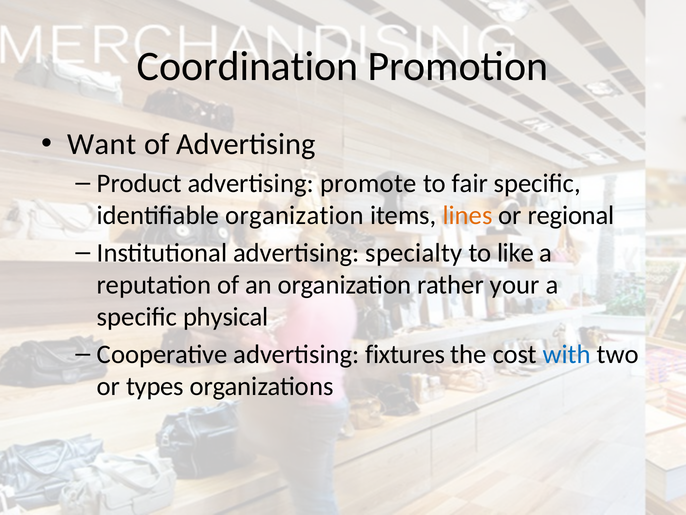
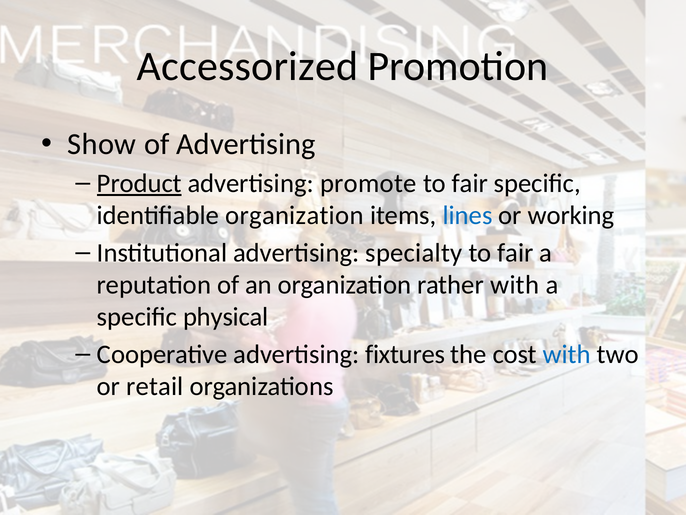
Coordination: Coordination -> Accessorized (248, 66)
Want: Want -> Show (102, 144)
Product underline: none -> present (139, 183)
lines colour: orange -> blue (467, 215)
regional: regional -> working (571, 215)
like: like -> fair (515, 253)
rather your: your -> with (515, 285)
types: types -> retail (155, 386)
